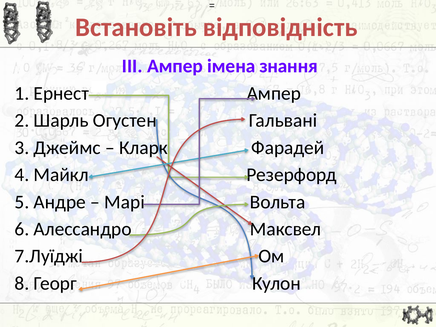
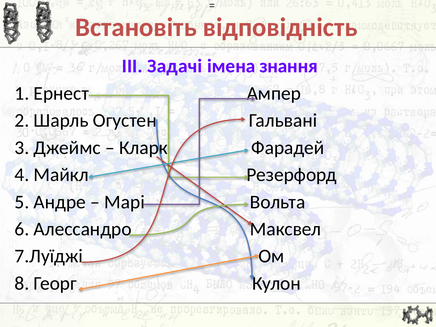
ІІІ Ампер: Ампер -> Задачі (175, 66)
